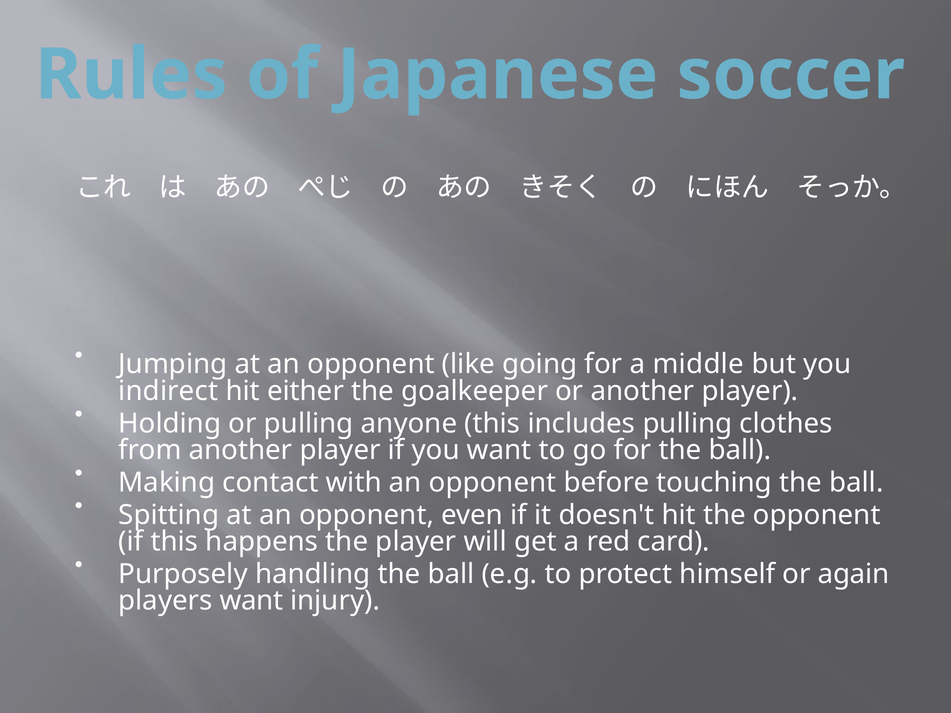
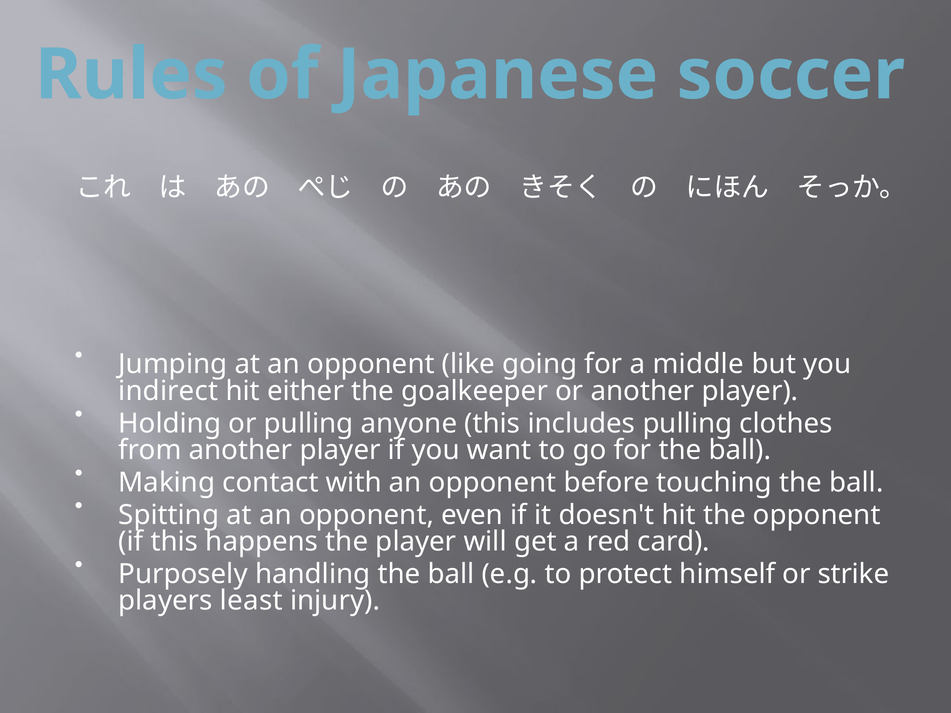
again: again -> strike (854, 574)
players want: want -> least (251, 601)
